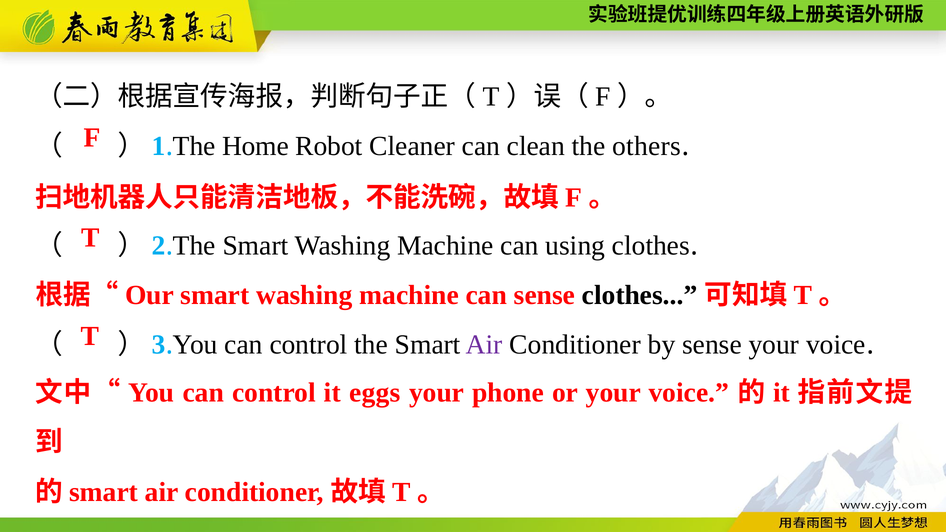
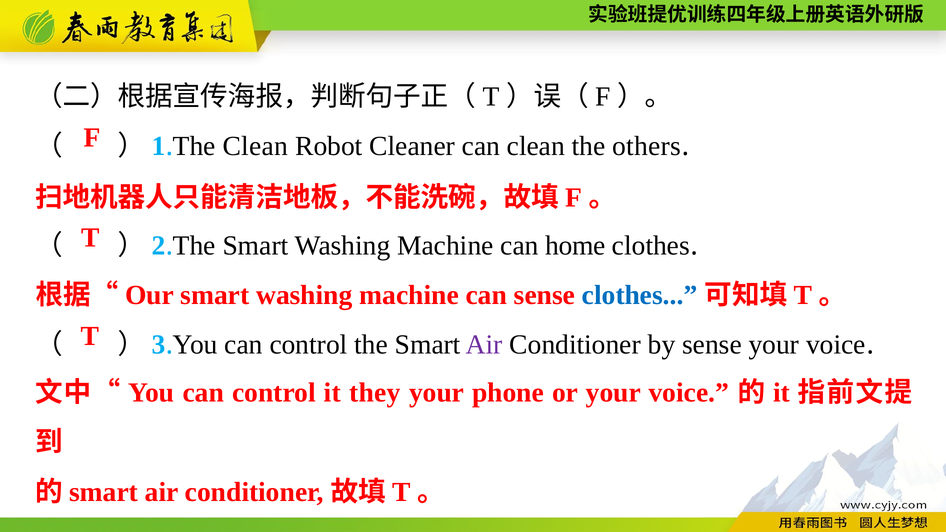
The Home: Home -> Clean (255, 146)
using: using -> home (575, 246)
clothes colour: black -> blue (640, 295)
eggs: eggs -> they (375, 393)
